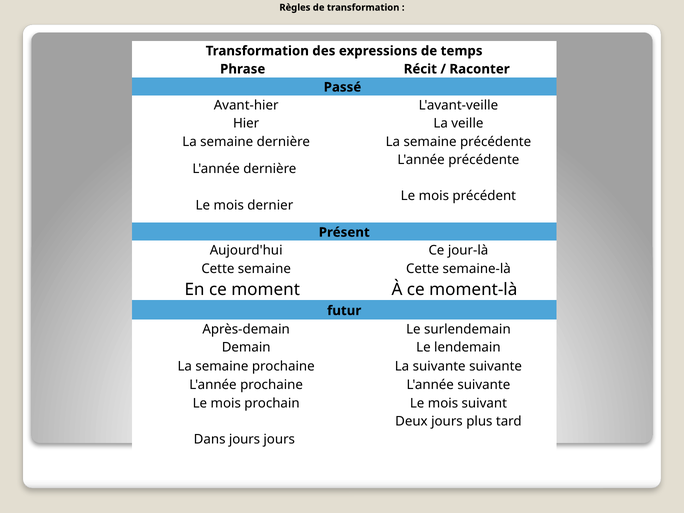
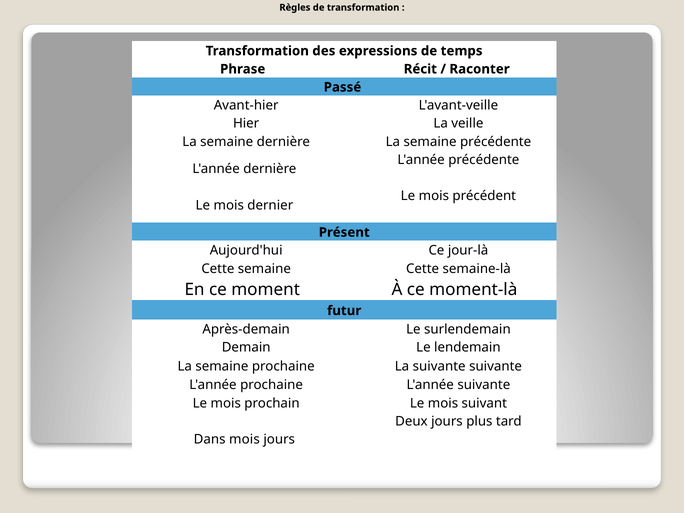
Dans jours: jours -> mois (244, 439)
